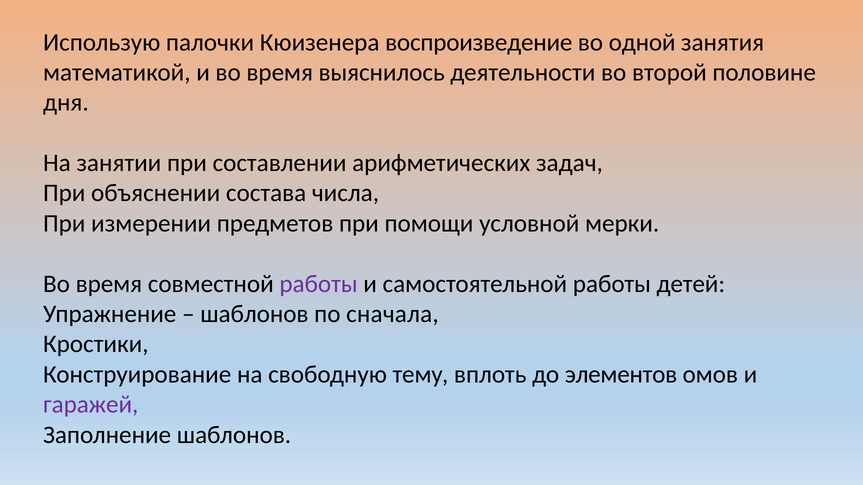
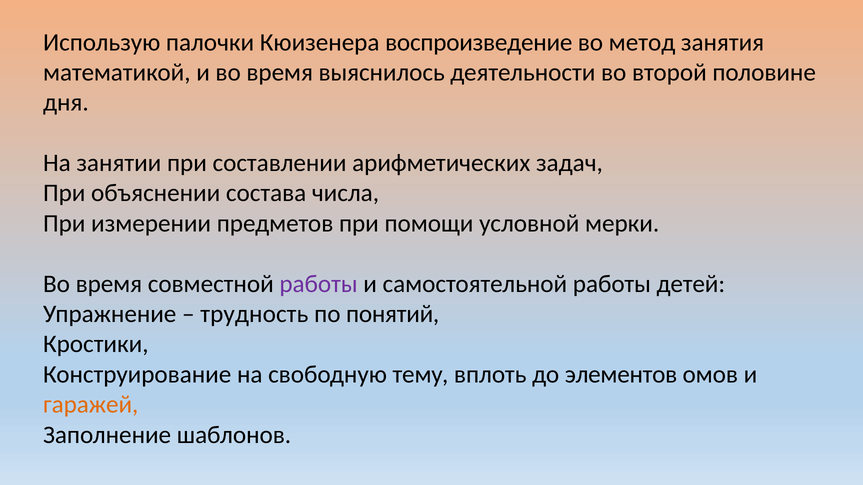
одной: одной -> метод (642, 42)
шаблонов: шаблонов -> трудность (254, 314)
сначала: сначала -> понятий (393, 314)
гаражей colour: purple -> orange (91, 405)
